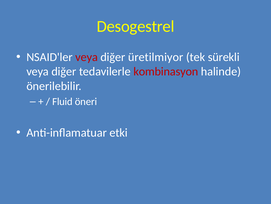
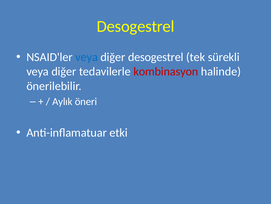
veya colour: red -> blue (87, 57)
diğer üretilmiyor: üretilmiyor -> desogestrel (156, 57)
Fluid: Fluid -> Aylık (62, 101)
